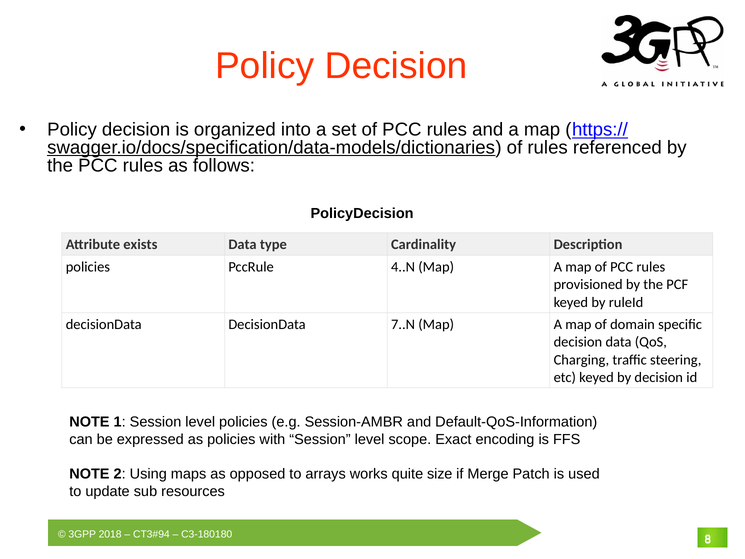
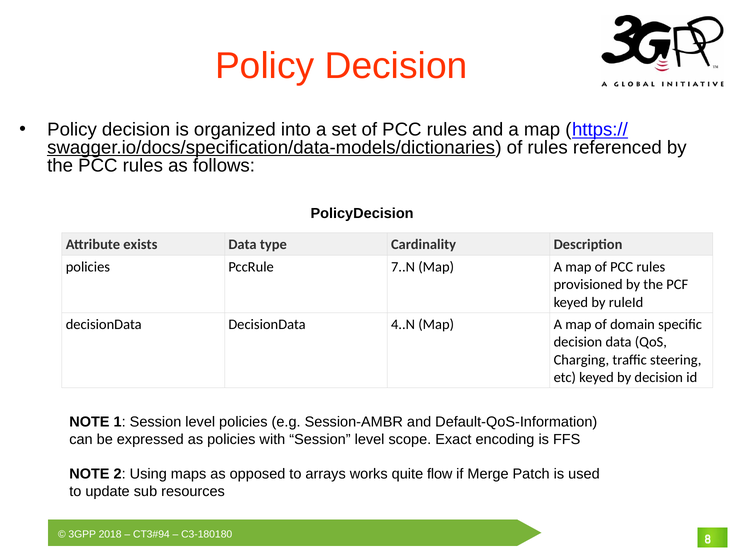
4..N: 4..N -> 7..N (403, 267)
7..N: 7..N -> 4..N (403, 324)
size: size -> flow (440, 474)
